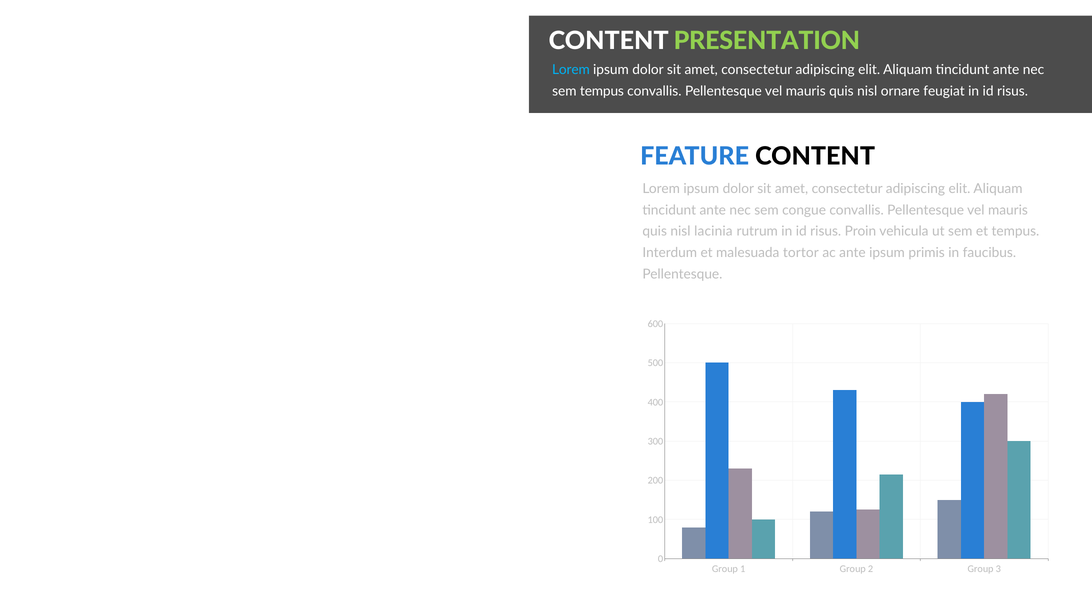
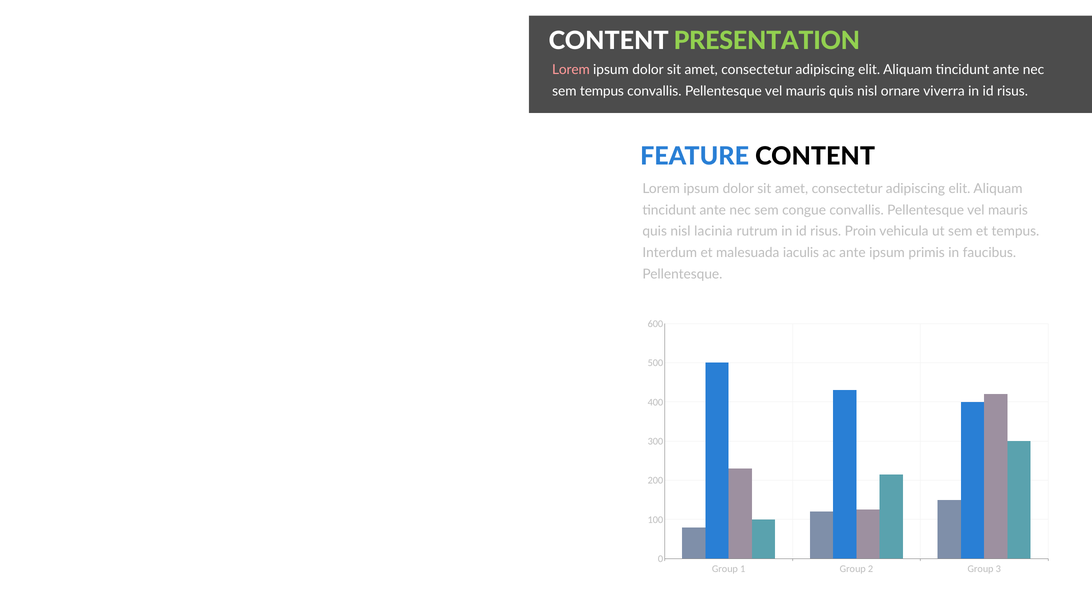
Lorem colour: light blue -> pink (571, 70)
feugiat: feugiat -> viverra (944, 91)
tortor: tortor -> iaculis (801, 253)
